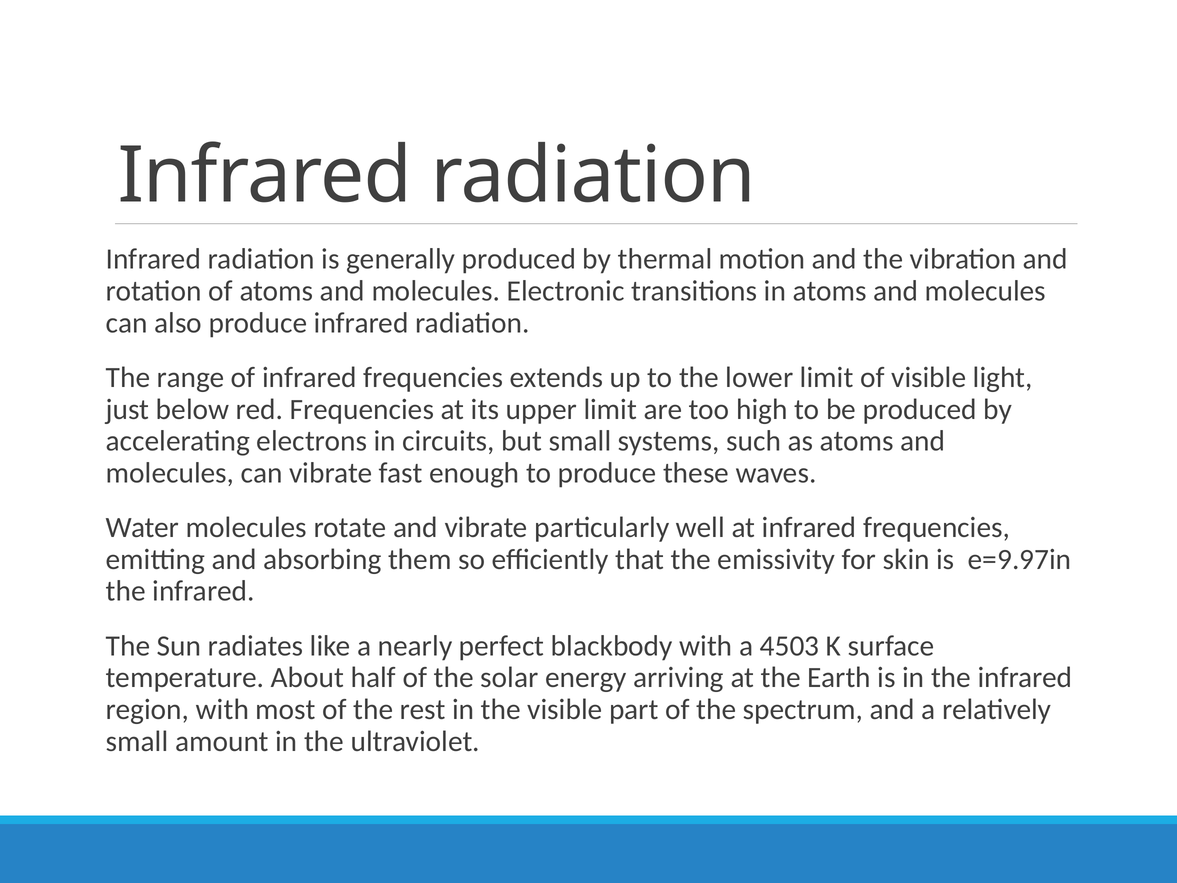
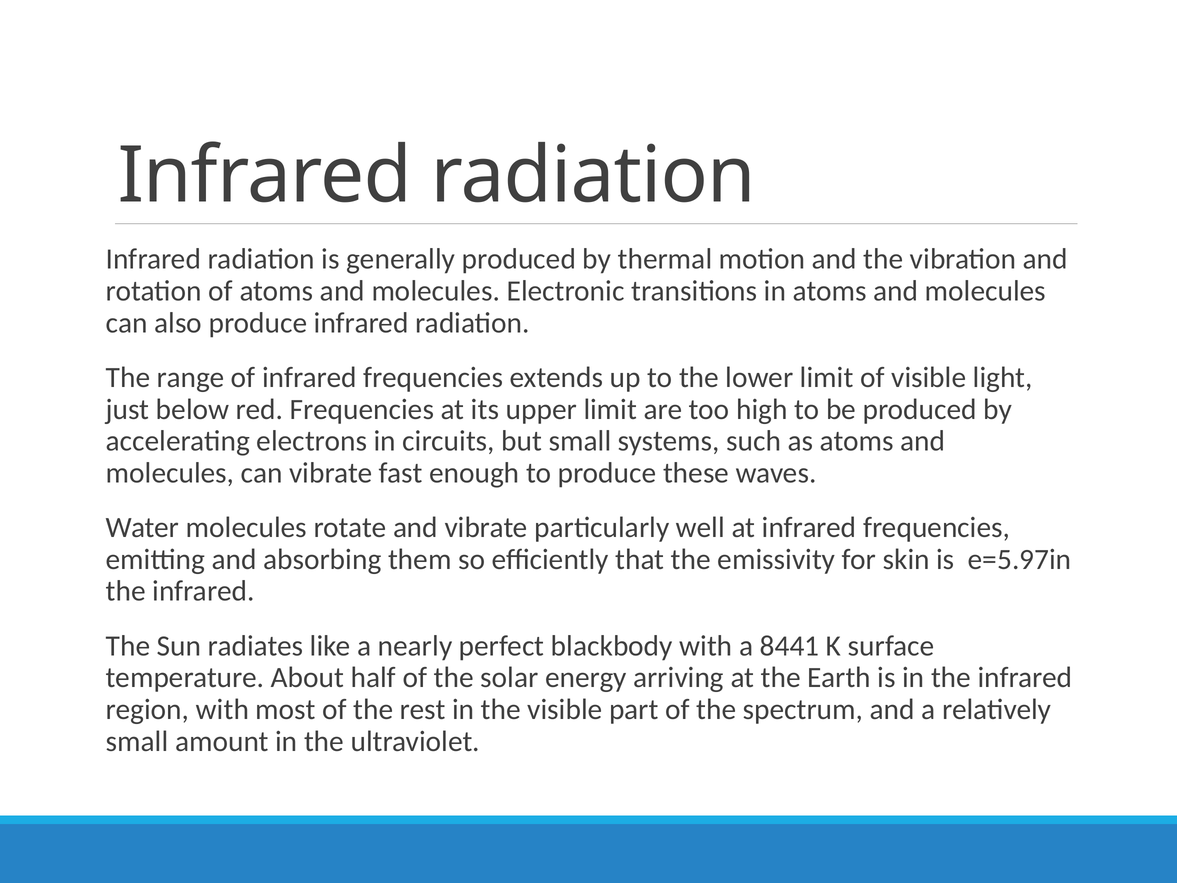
e=9.97in: e=9.97in -> e=5.97in (1020, 559)
4503: 4503 -> 8441 (790, 646)
